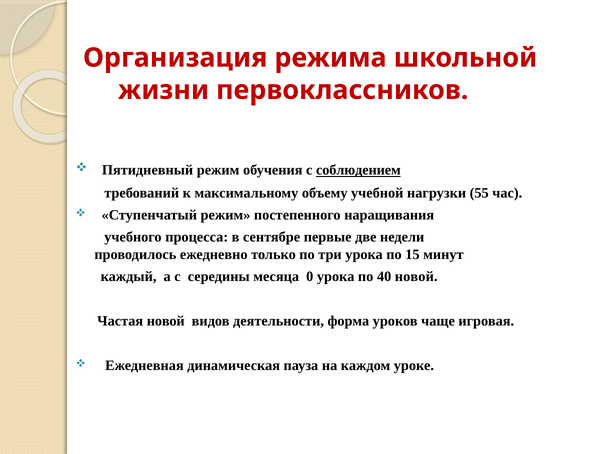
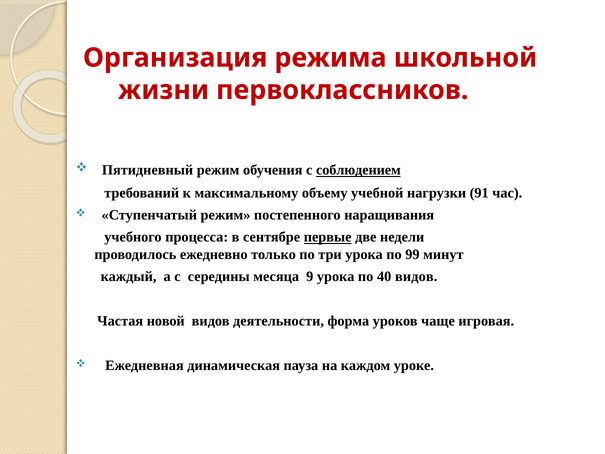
55: 55 -> 91 (479, 193)
первые underline: none -> present (328, 237)
15: 15 -> 99 (412, 254)
0: 0 -> 9 (310, 276)
40 новой: новой -> видов (416, 276)
